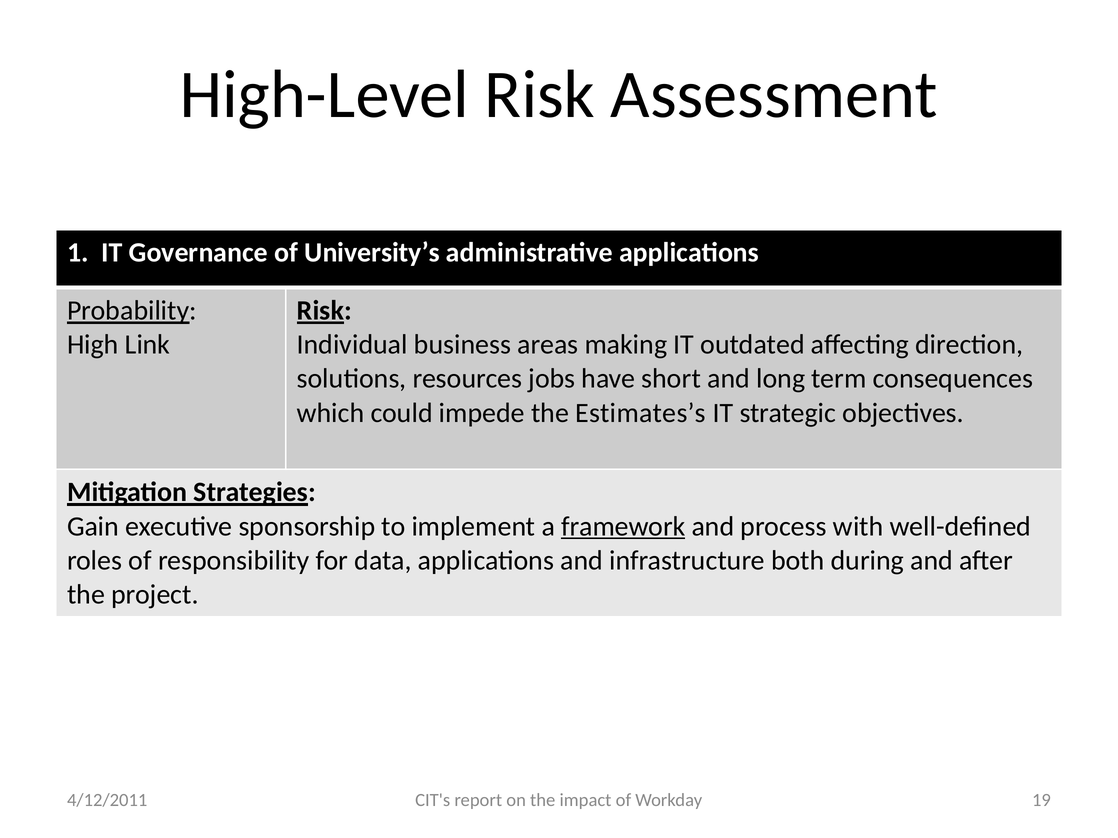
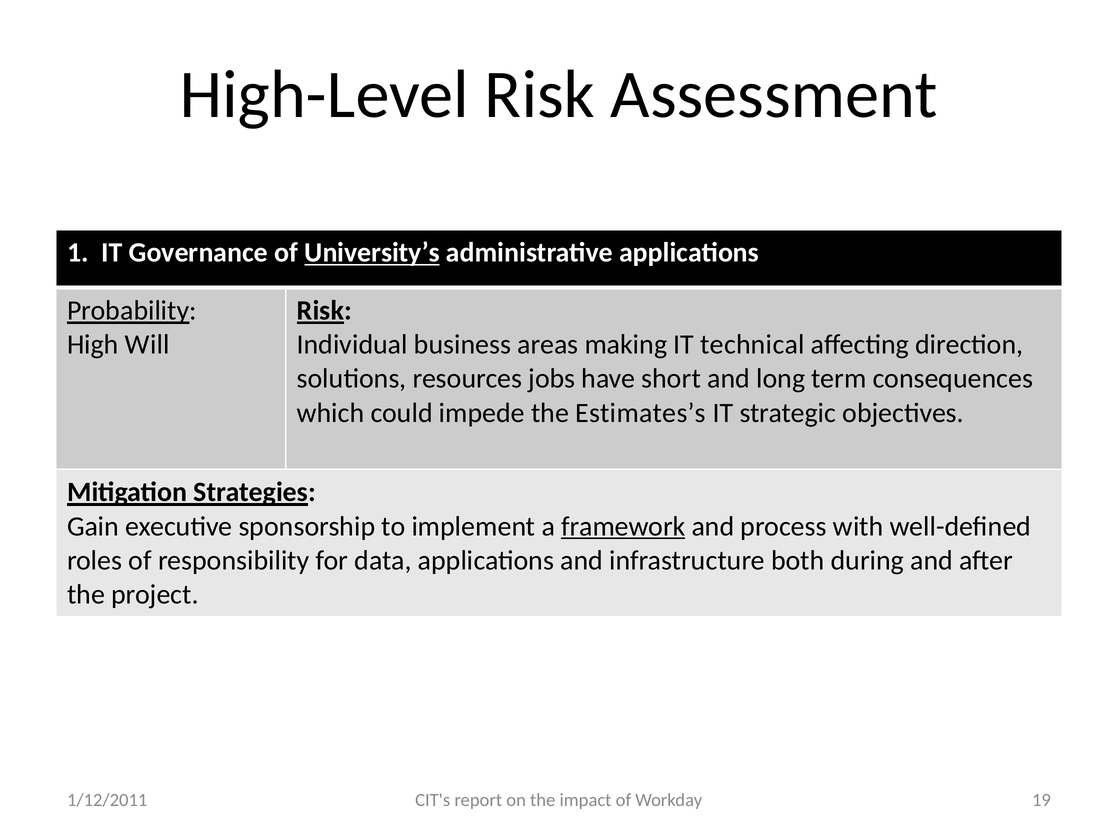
University’s underline: none -> present (372, 253)
Link: Link -> Will (147, 345)
outdated: outdated -> technical (752, 345)
4/12/2011: 4/12/2011 -> 1/12/2011 (107, 801)
